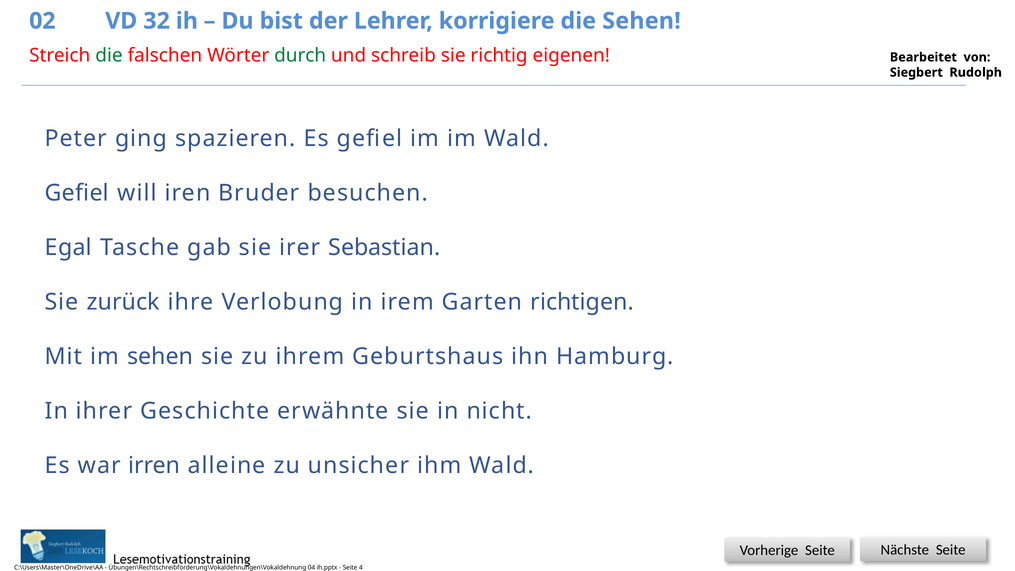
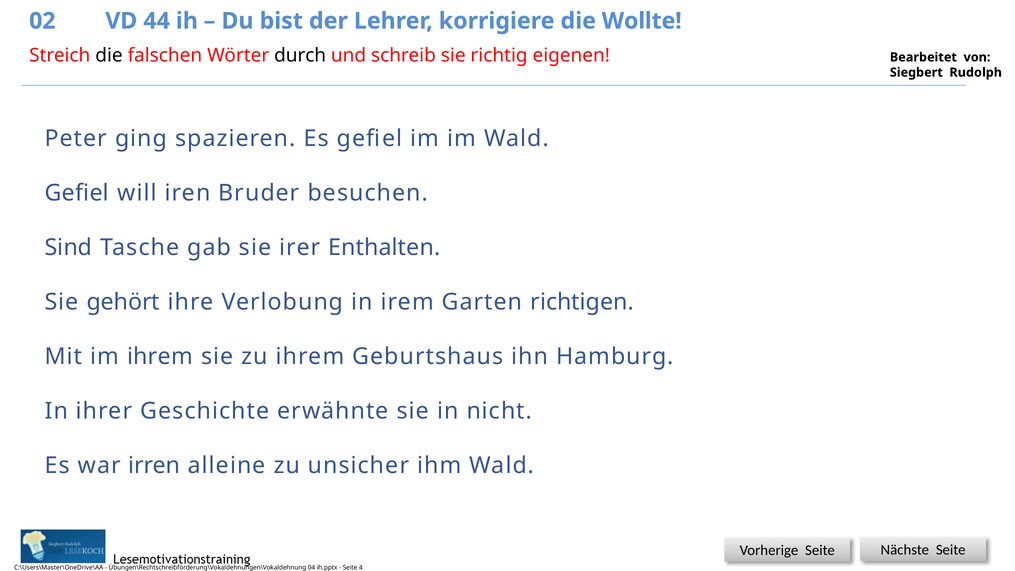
32: 32 -> 44 (157, 21)
die Sehen: Sehen -> Wollte (642, 21)
die colour: green -> black (109, 55)
durch colour: green -> black (300, 55)
Egal: Egal -> Sind (68, 248)
Sebastian: Sebastian -> Enthalten (384, 248)
zurück: zurück -> gehört (123, 302)
im sehen: sehen -> ihrem (160, 357)
